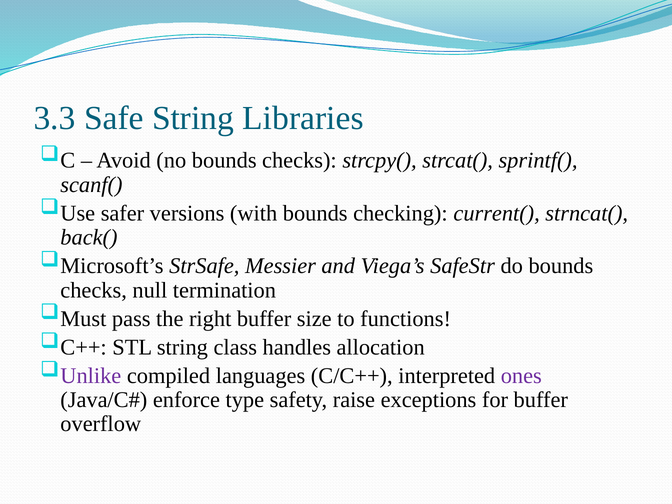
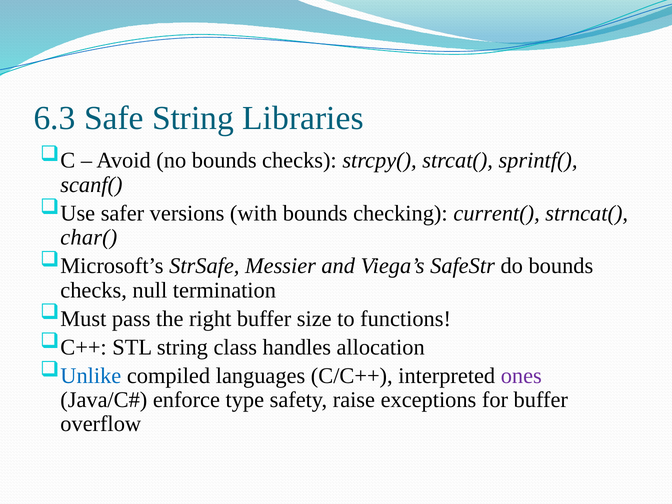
3.3: 3.3 -> 6.3 (55, 118)
back(: back( -> char( (89, 237)
Unlike colour: purple -> blue (91, 376)
